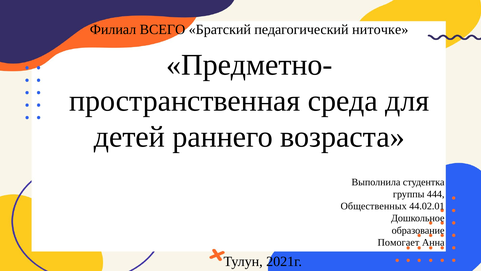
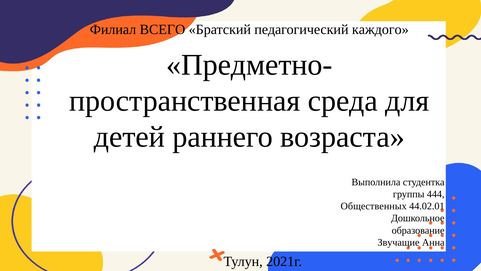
ниточке: ниточке -> каждого (380, 29)
Помогает: Помогает -> Звучащие (399, 242)
